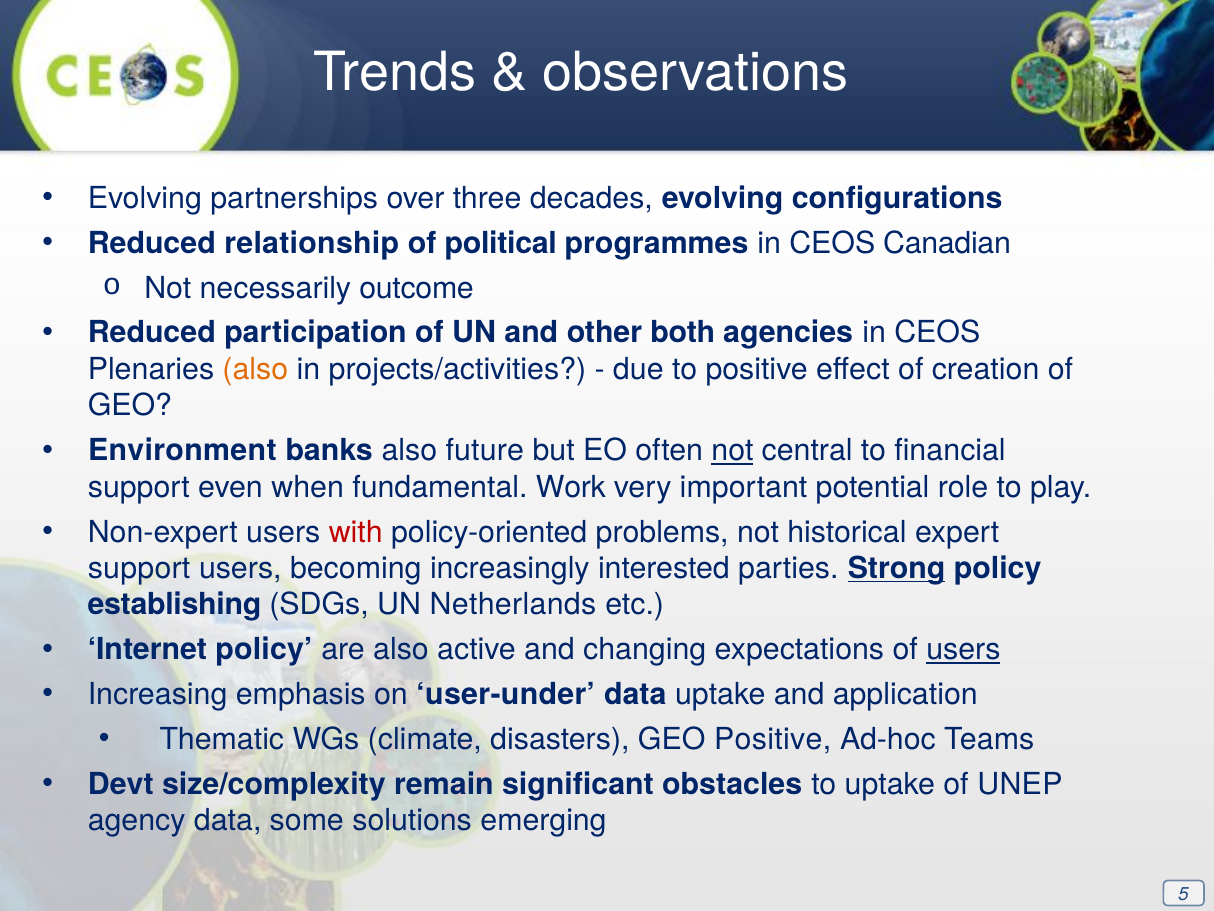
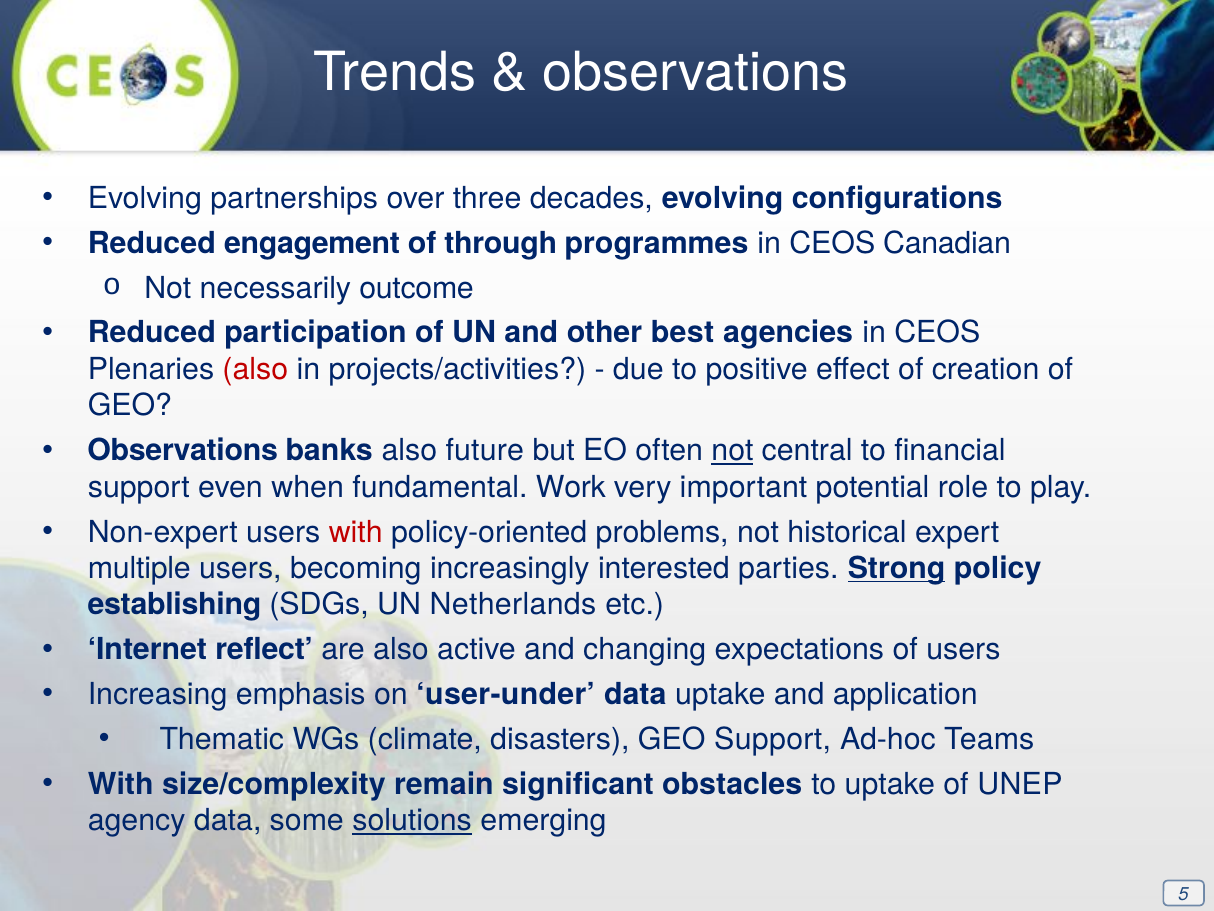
relationship: relationship -> engagement (312, 243)
political: political -> through (501, 243)
both: both -> best (682, 333)
also colour: orange -> red (255, 369)
Environment: Environment -> Observations (183, 450)
support: support -> multiple (139, 568)
Internet policy: policy -> reflect (264, 649)
users underline: present -> none (963, 649)
GEO Positive: Positive -> Support (773, 739)
Devt: Devt -> With (121, 784)
solutions underline: none -> present (412, 820)
